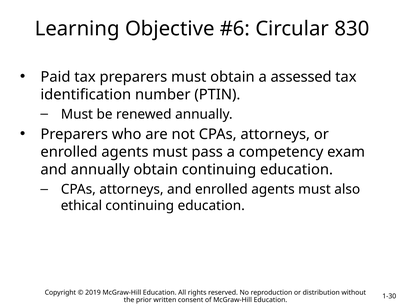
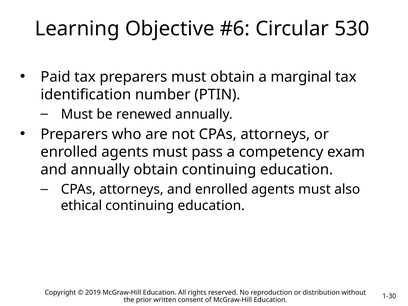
830: 830 -> 530 (352, 29)
assessed: assessed -> marginal (301, 77)
